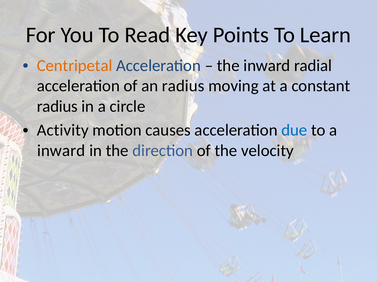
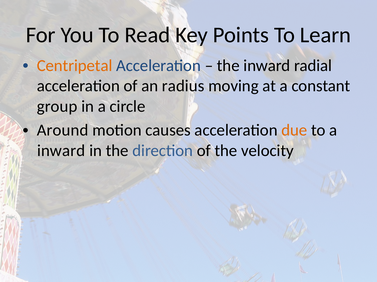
radius: radius -> group (57, 107)
Activity: Activity -> Around (63, 131)
due colour: blue -> orange (294, 131)
